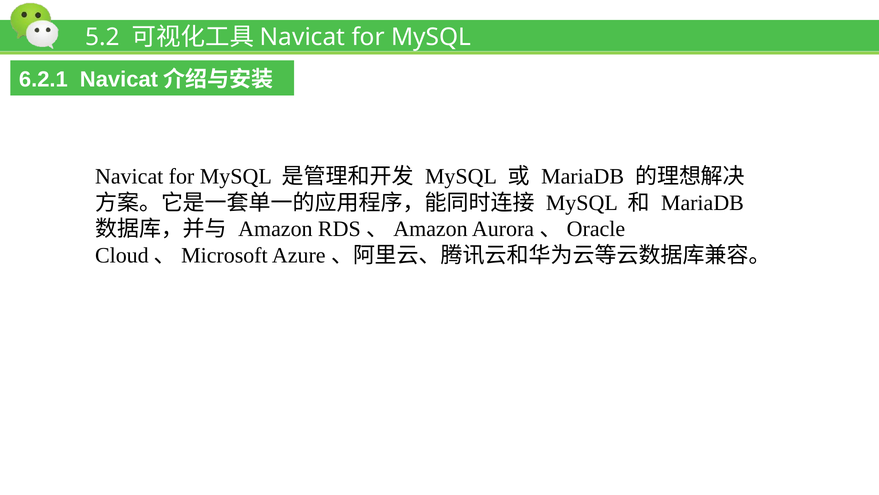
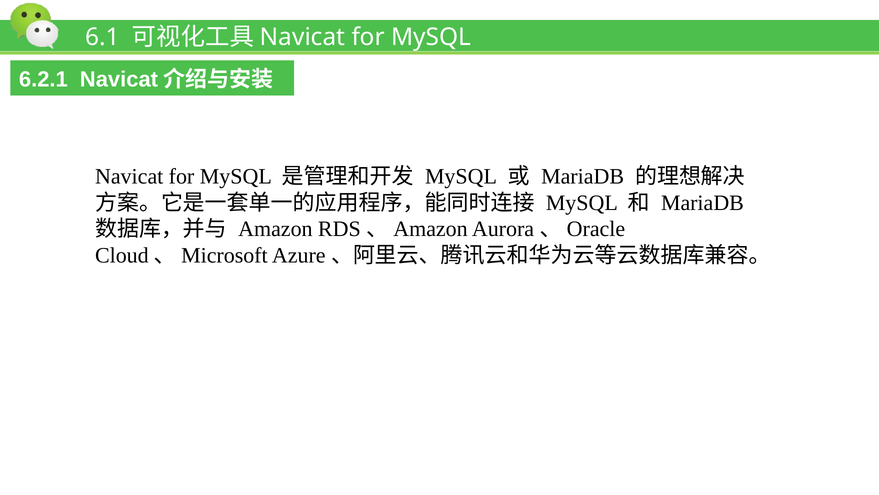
5.2: 5.2 -> 6.1 (102, 37)
